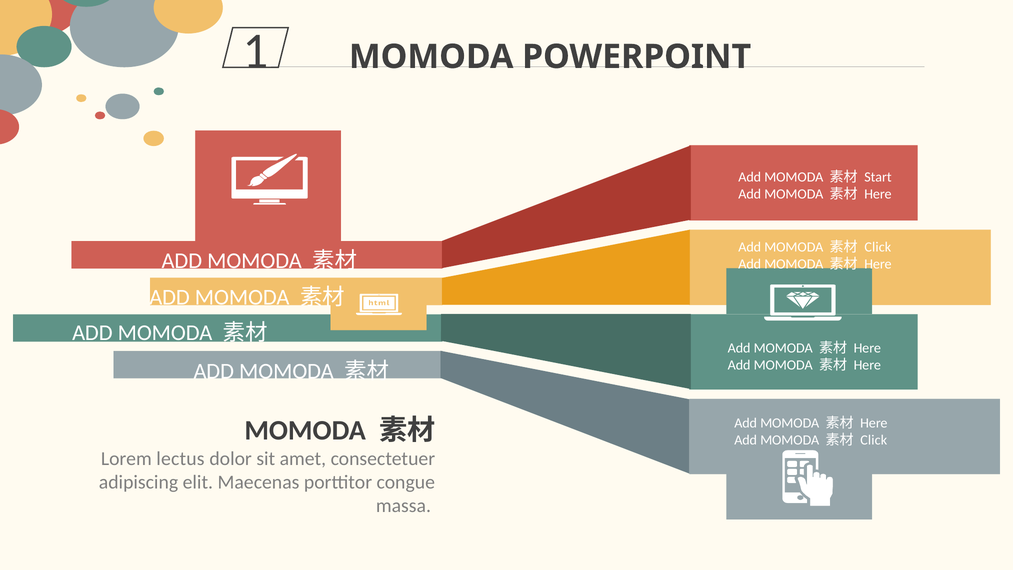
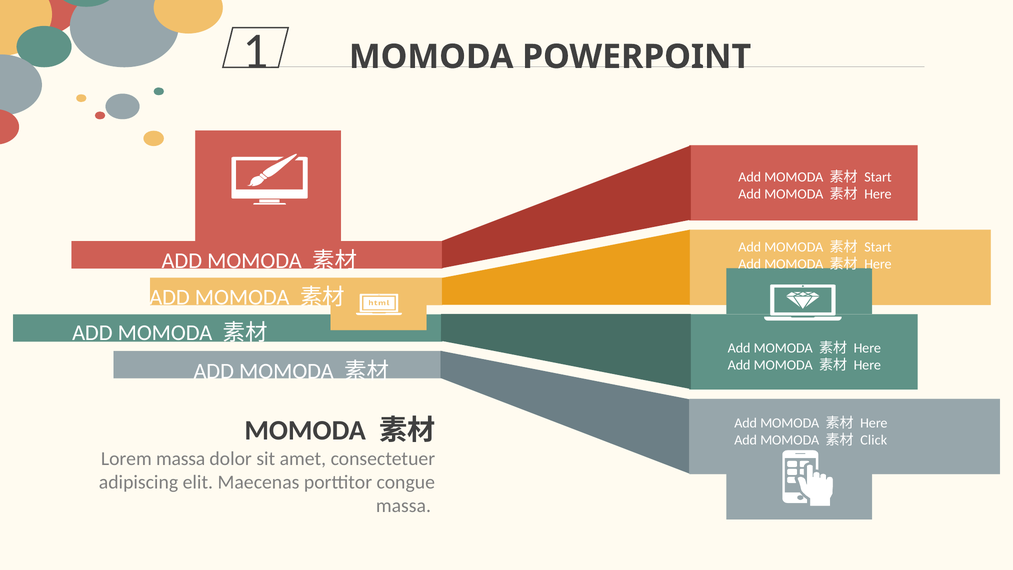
Click: Click -> Start (878, 247)
Lorem lectus: lectus -> massa (181, 459)
